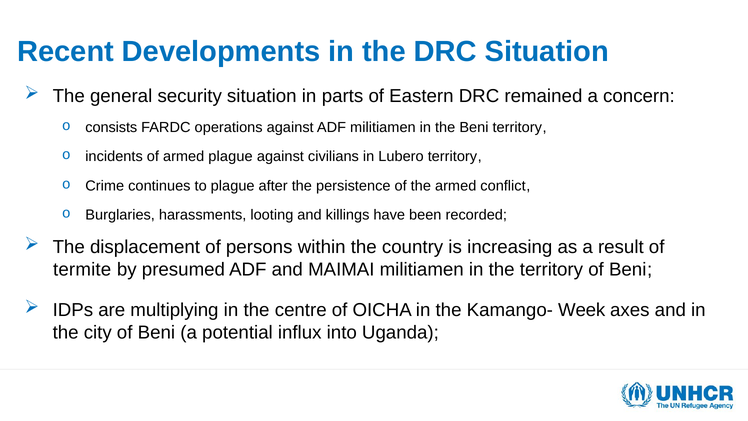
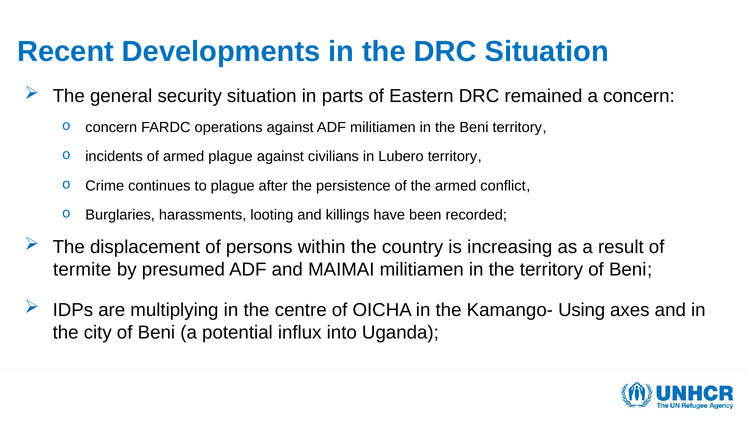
consists: consists -> concern (111, 127)
Week: Week -> Using (582, 310)
